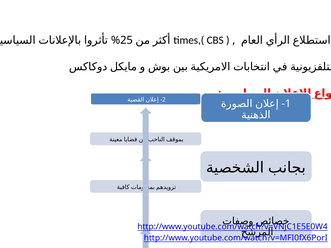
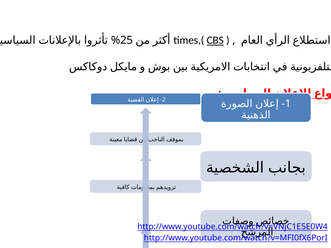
CBS underline: none -> present (215, 40)
